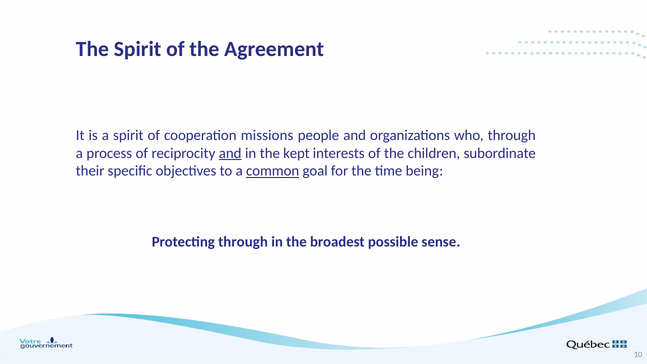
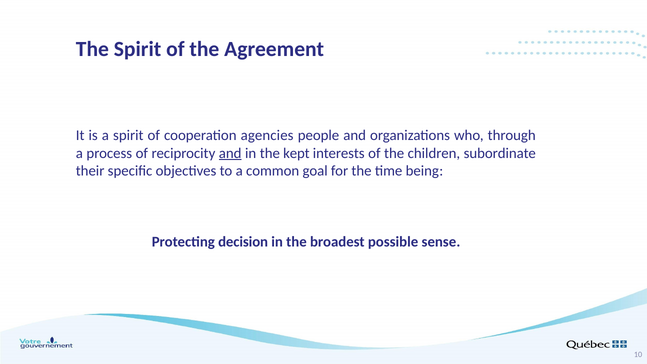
missions: missions -> agencies (267, 135)
common underline: present -> none (273, 171)
Protecting through: through -> decision (243, 242)
